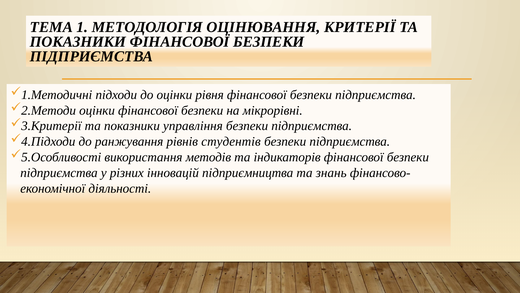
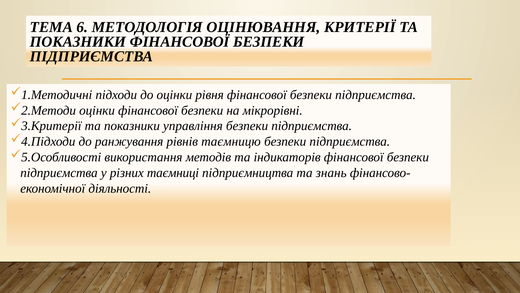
1: 1 -> 6 (82, 27)
студентів: студентів -> таємницю (231, 141)
інновацій: інновацій -> таємниці (173, 173)
